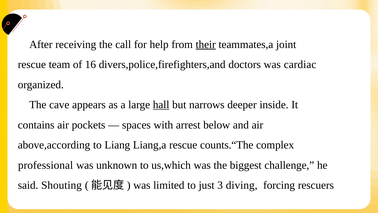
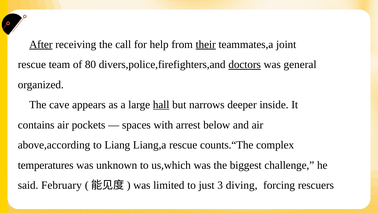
After underline: none -> present (41, 44)
16: 16 -> 80 (90, 64)
doctors underline: none -> present (245, 64)
cardiac: cardiac -> general (300, 64)
professional: professional -> temperatures (46, 165)
Shouting: Shouting -> February (62, 185)
